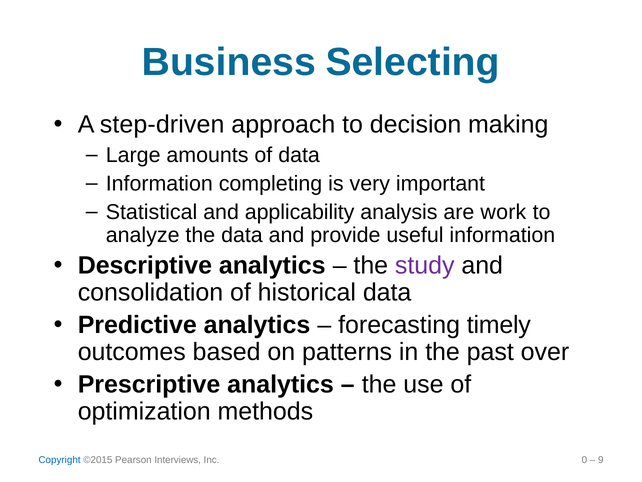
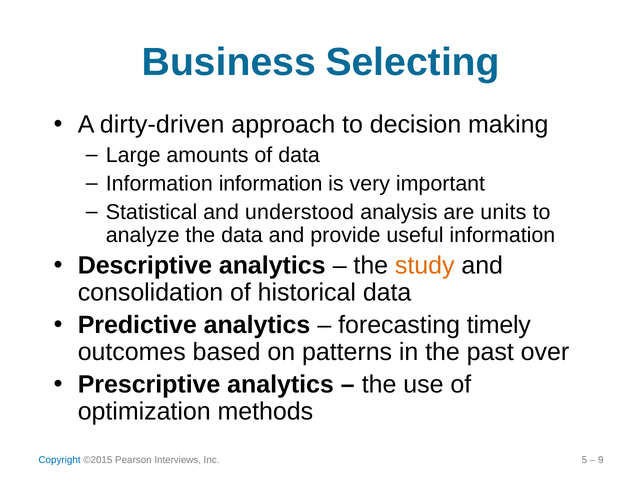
step-driven: step-driven -> dirty-driven (162, 124)
Information completing: completing -> information (271, 183)
applicability: applicability -> understood (299, 212)
work: work -> units (503, 212)
study colour: purple -> orange (425, 265)
0: 0 -> 5 (584, 460)
